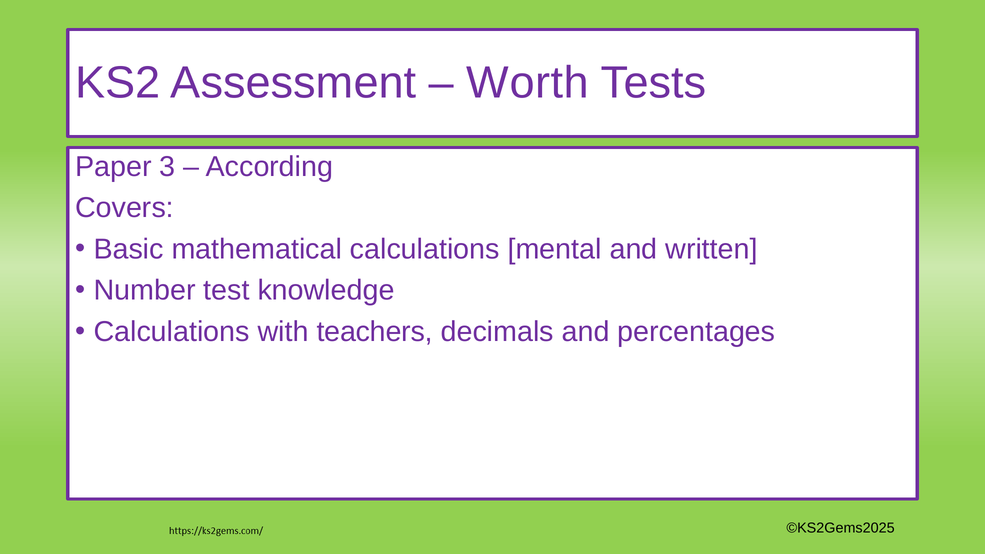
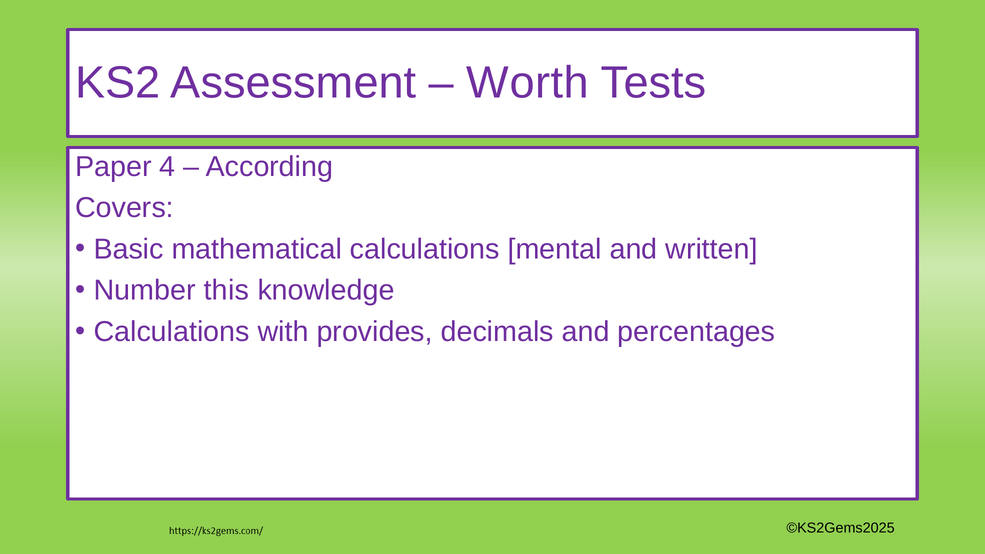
3: 3 -> 4 (167, 167)
test: test -> this (226, 290)
teachers: teachers -> provides (375, 332)
